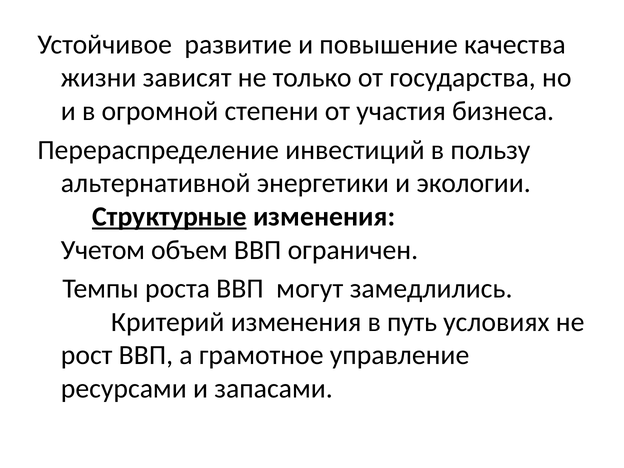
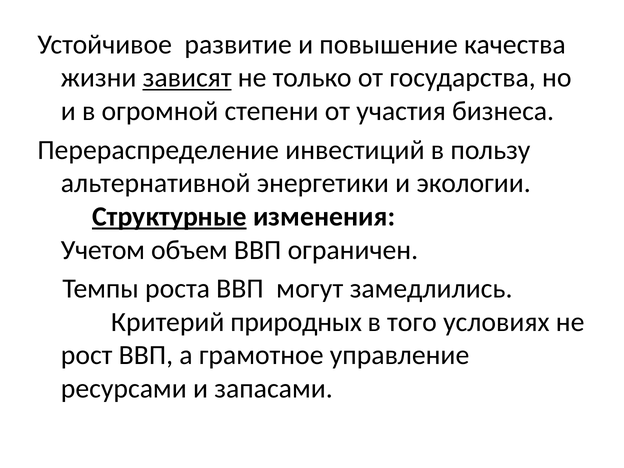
зависят underline: none -> present (187, 78)
Критерий изменения: изменения -> природных (296, 322)
путь: путь -> того (412, 322)
